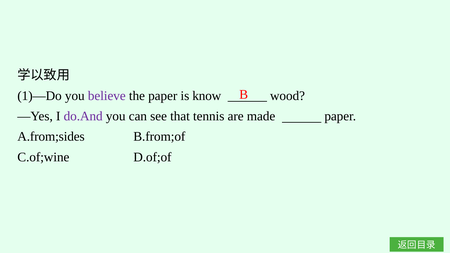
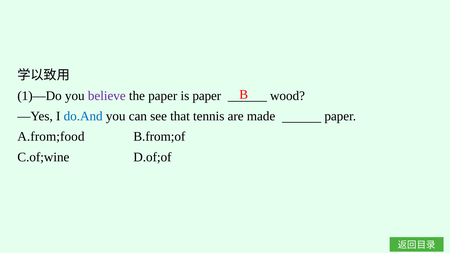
is know: know -> paper (207, 96)
do.And colour: purple -> blue (83, 116)
A.from;sides: A.from;sides -> A.from;food (51, 137)
